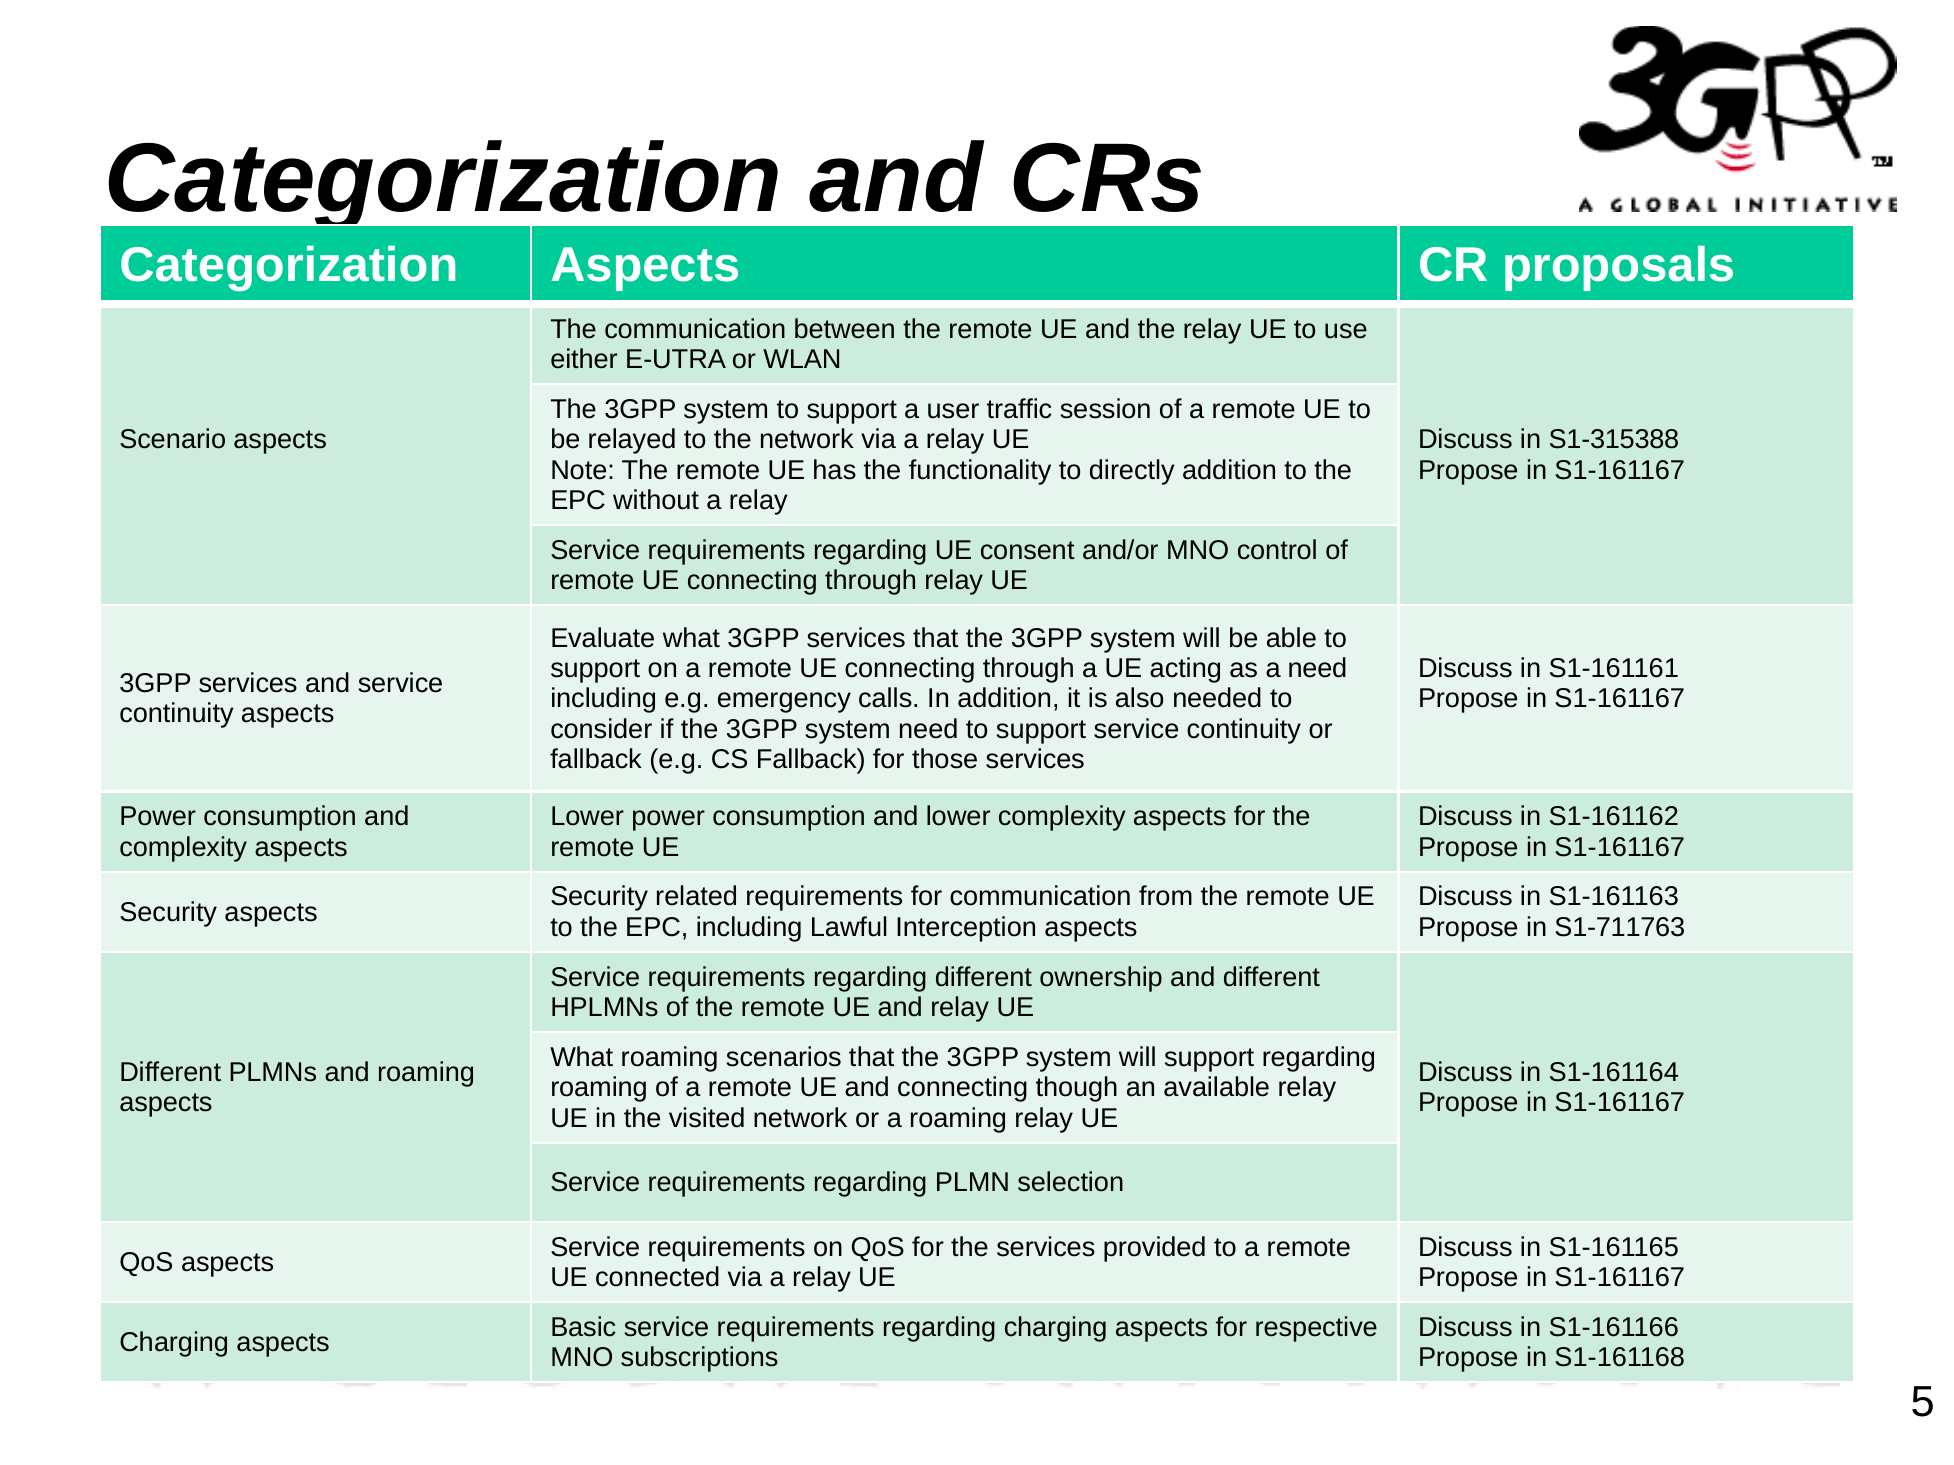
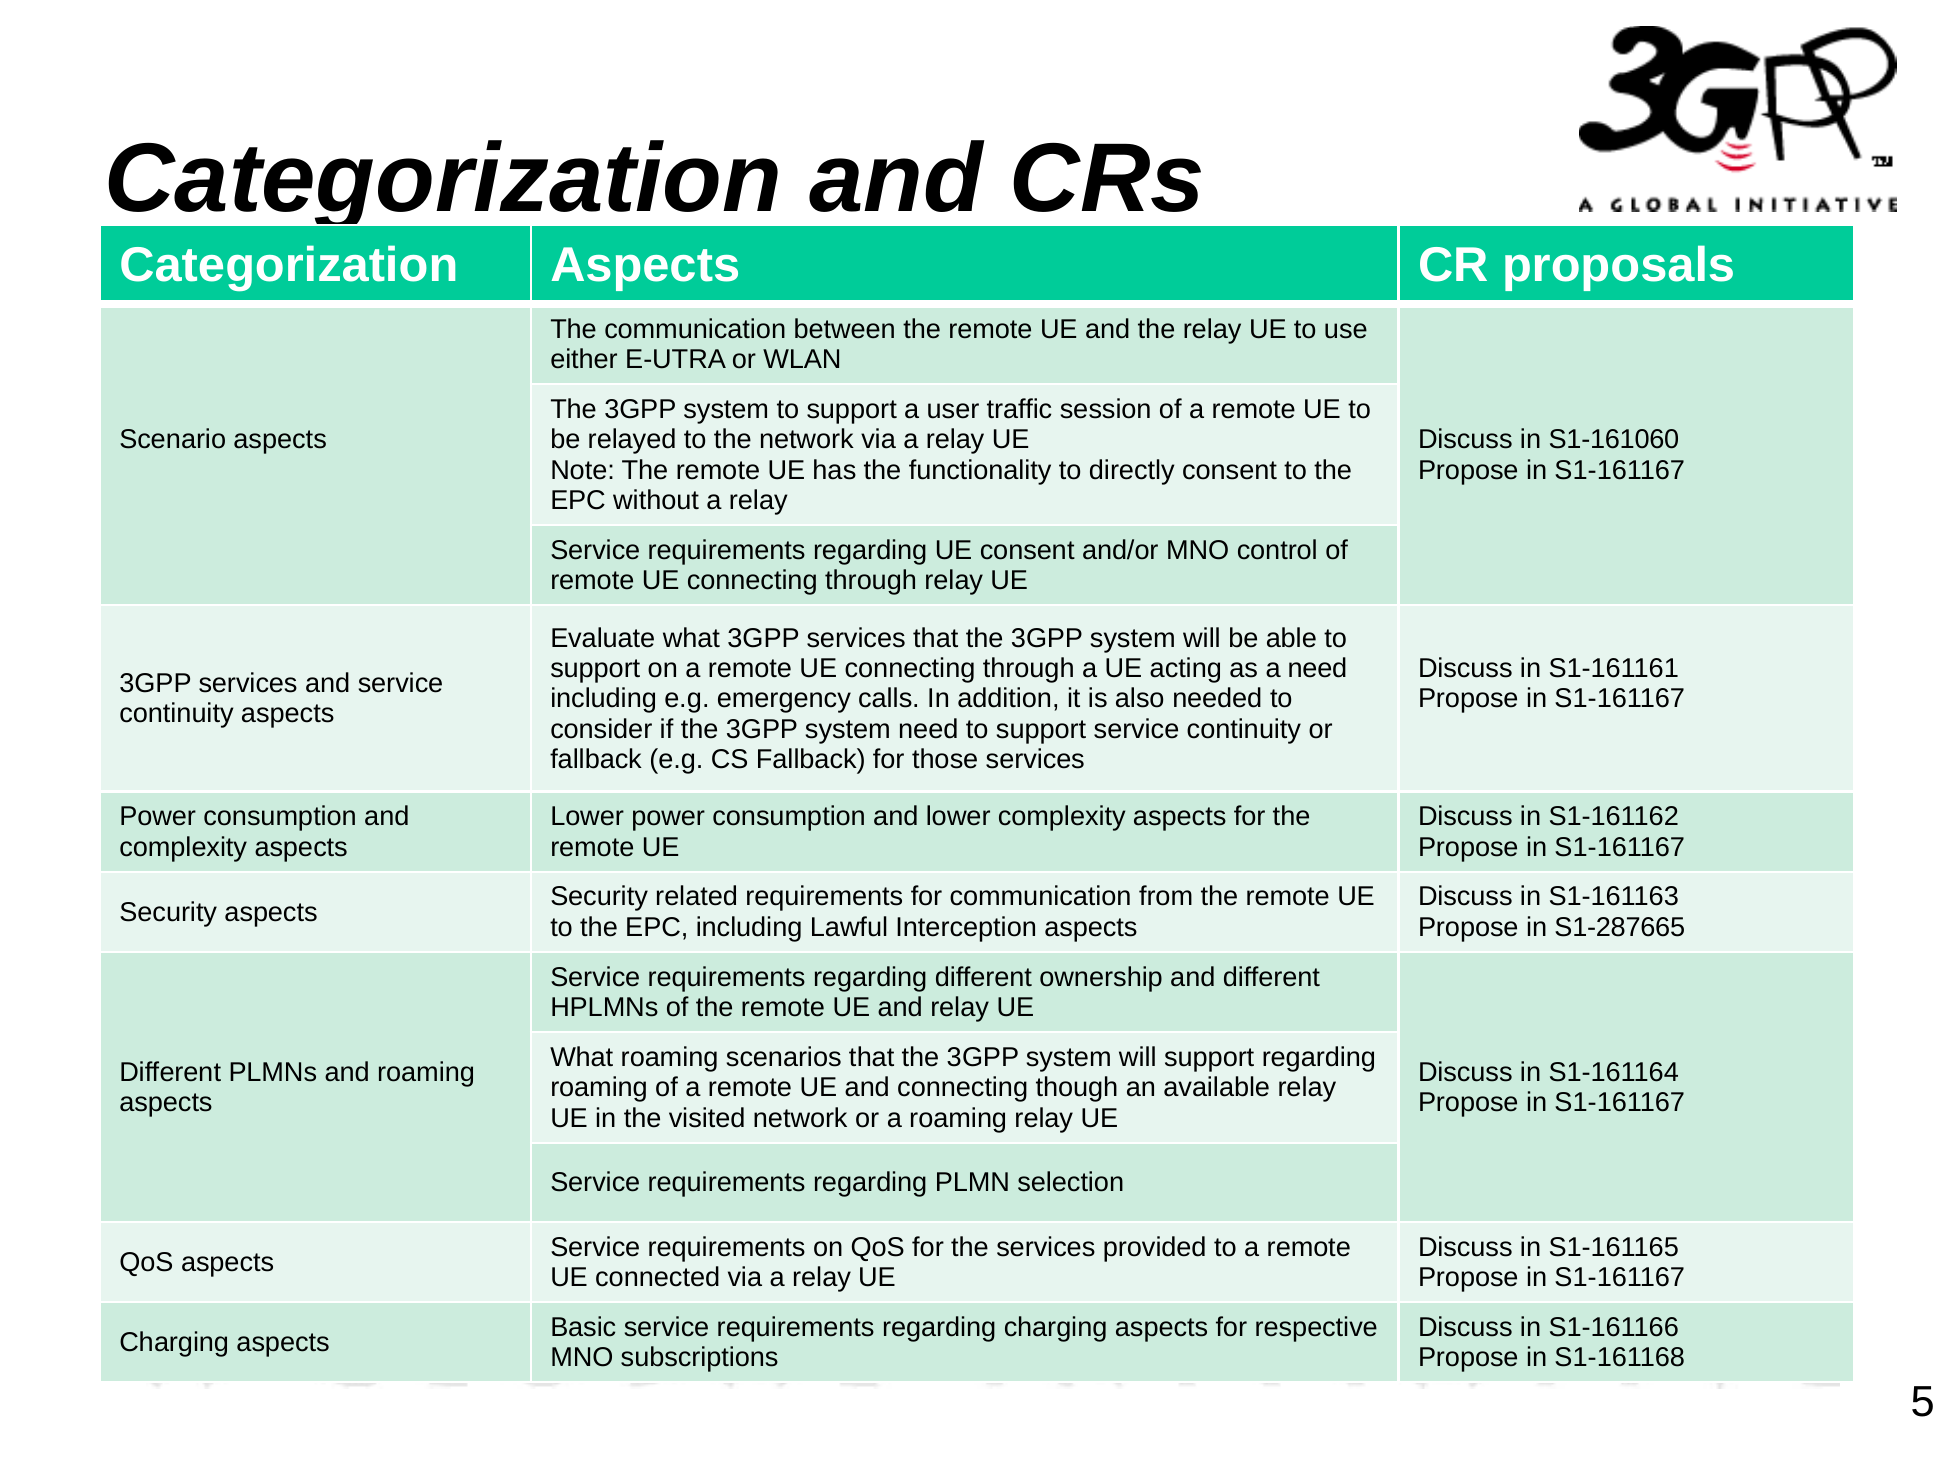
S1-315388: S1-315388 -> S1-161060 (1614, 440)
directly addition: addition -> consent (1229, 470)
S1-711763: S1-711763 -> S1-287665 (1620, 928)
